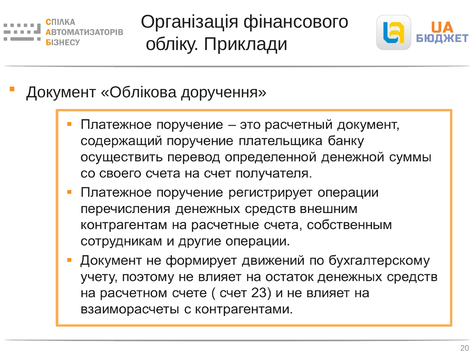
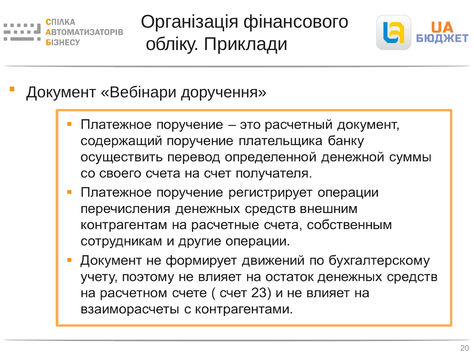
Облікова: Облікова -> Вебінари (139, 92)
